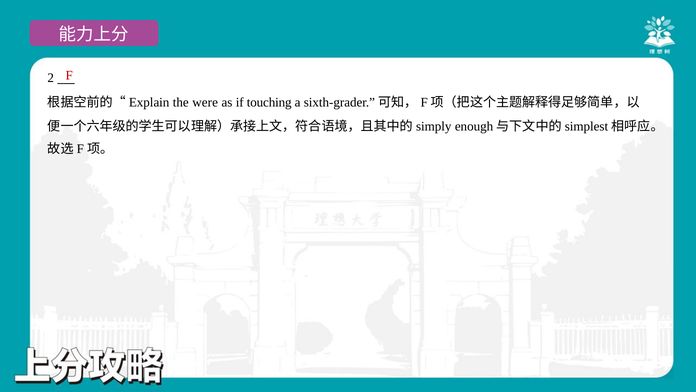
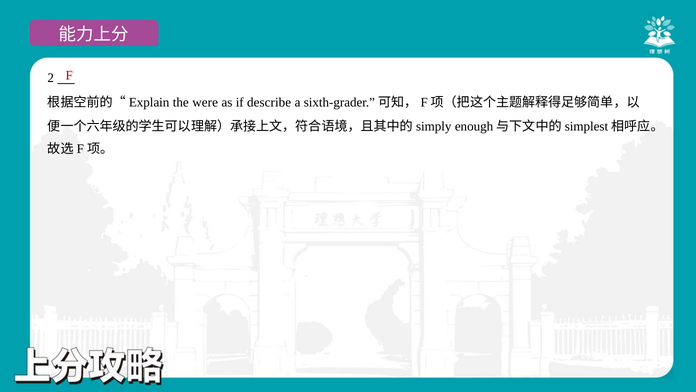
touching: touching -> describe (269, 102)
